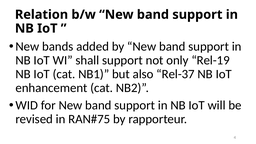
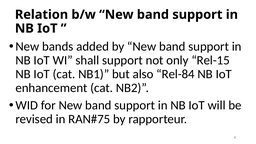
Rel-19: Rel-19 -> Rel-15 (211, 60)
Rel-37: Rel-37 -> Rel-84 (176, 74)
